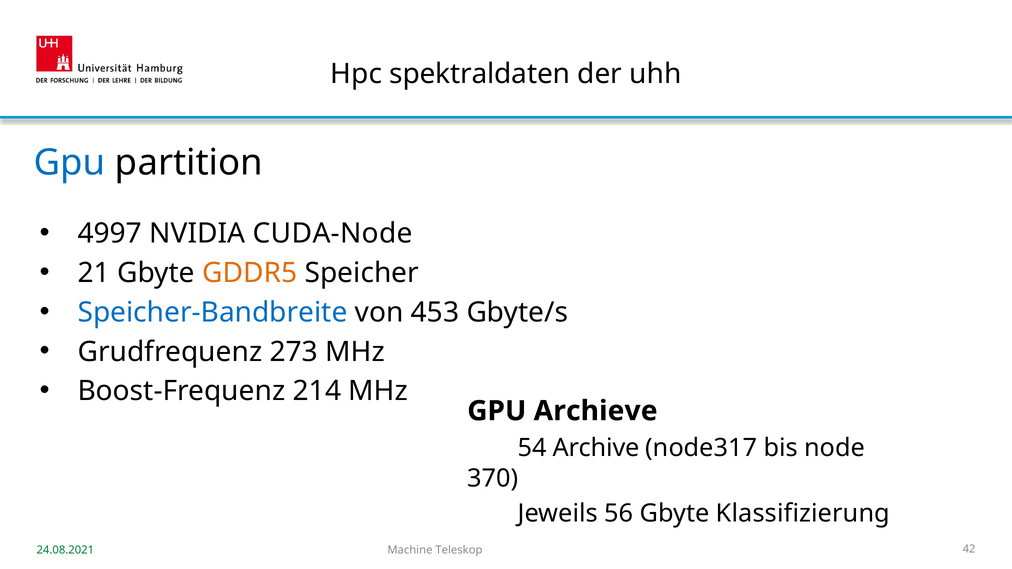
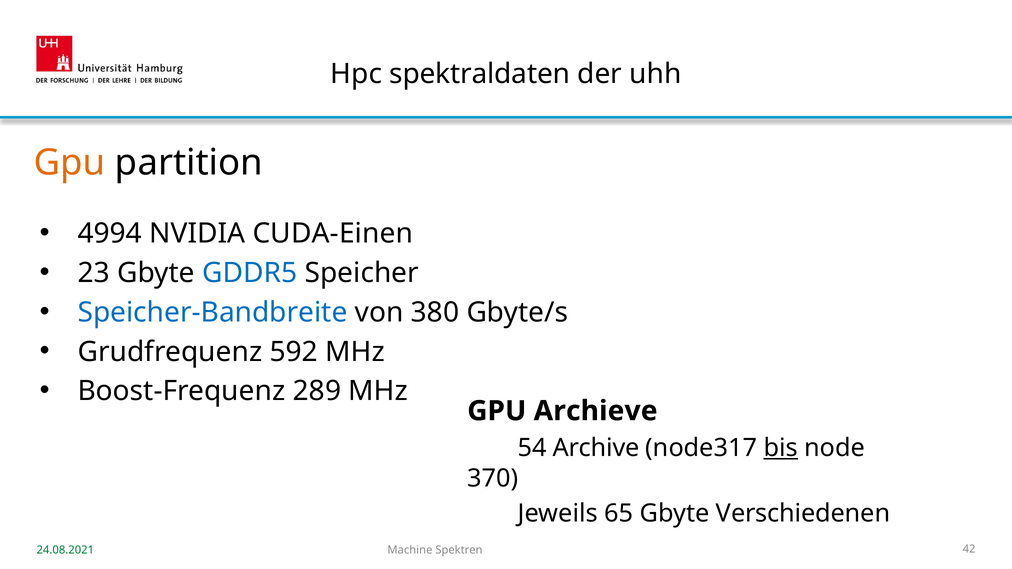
Gpu colour: blue -> orange (70, 163)
4997: 4997 -> 4994 (110, 234)
CUDA-Node: CUDA-Node -> CUDA-Einen (333, 234)
21: 21 -> 23 (94, 273)
GDDR5 colour: orange -> blue (250, 273)
453: 453 -> 380 (435, 313)
273: 273 -> 592 (294, 352)
214: 214 -> 289 (317, 391)
bis underline: none -> present (781, 448)
56: 56 -> 65 (619, 514)
Klassifizierung: Klassifizierung -> Verschiedenen (803, 514)
Teleskop: Teleskop -> Spektren (459, 550)
